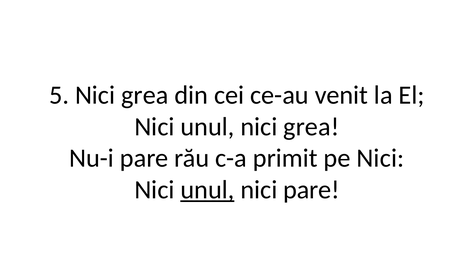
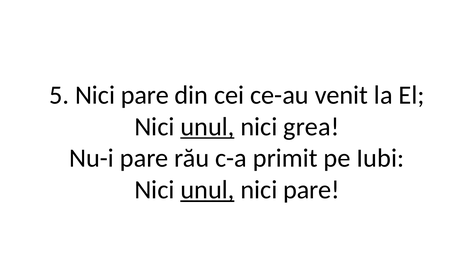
5 Nici grea: grea -> pare (145, 95)
unul underline: none -> present (207, 126)
pe Nici: Nici -> Iubi (380, 158)
